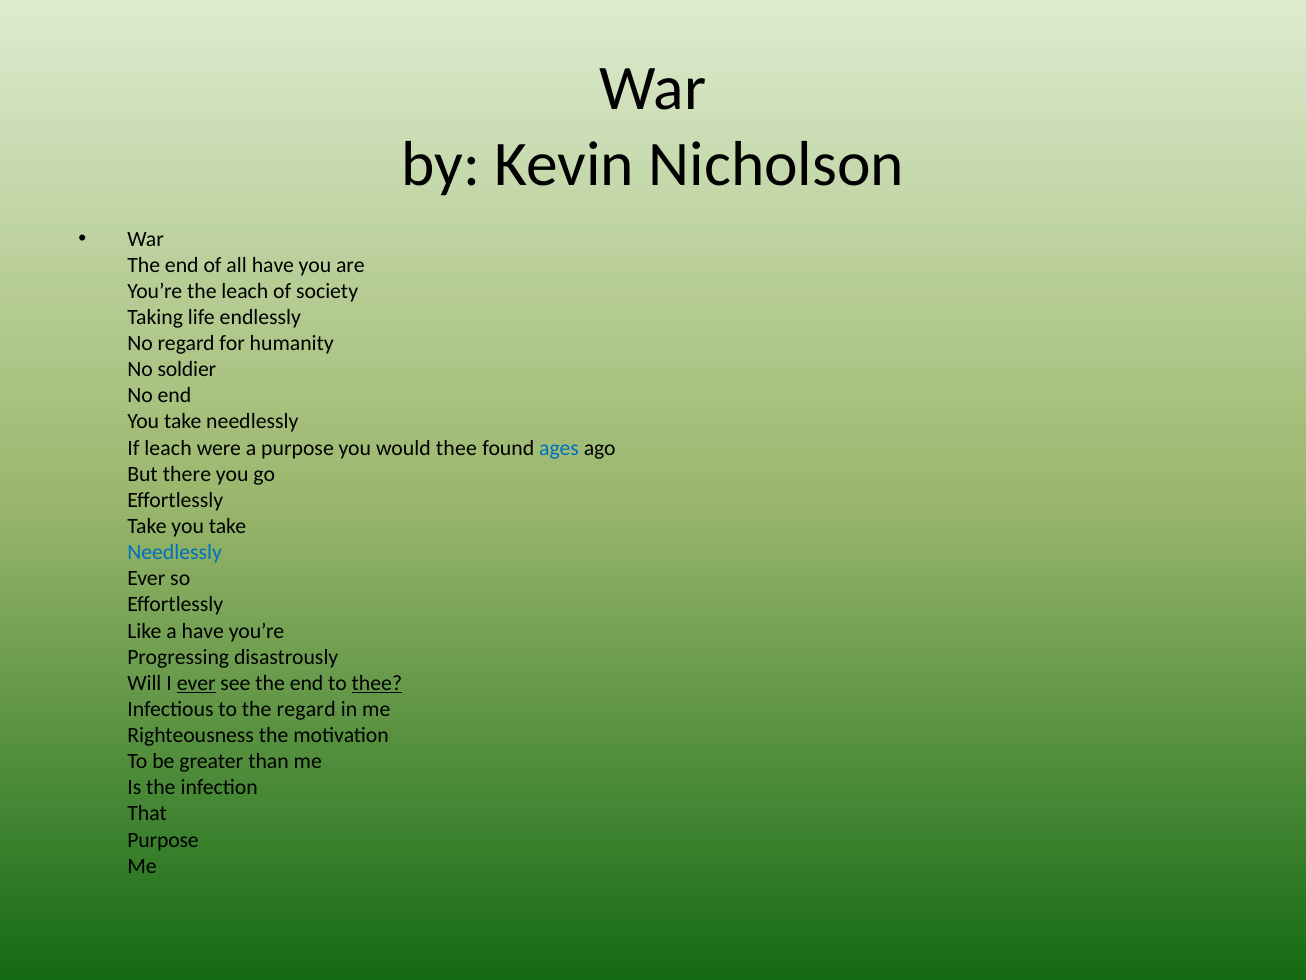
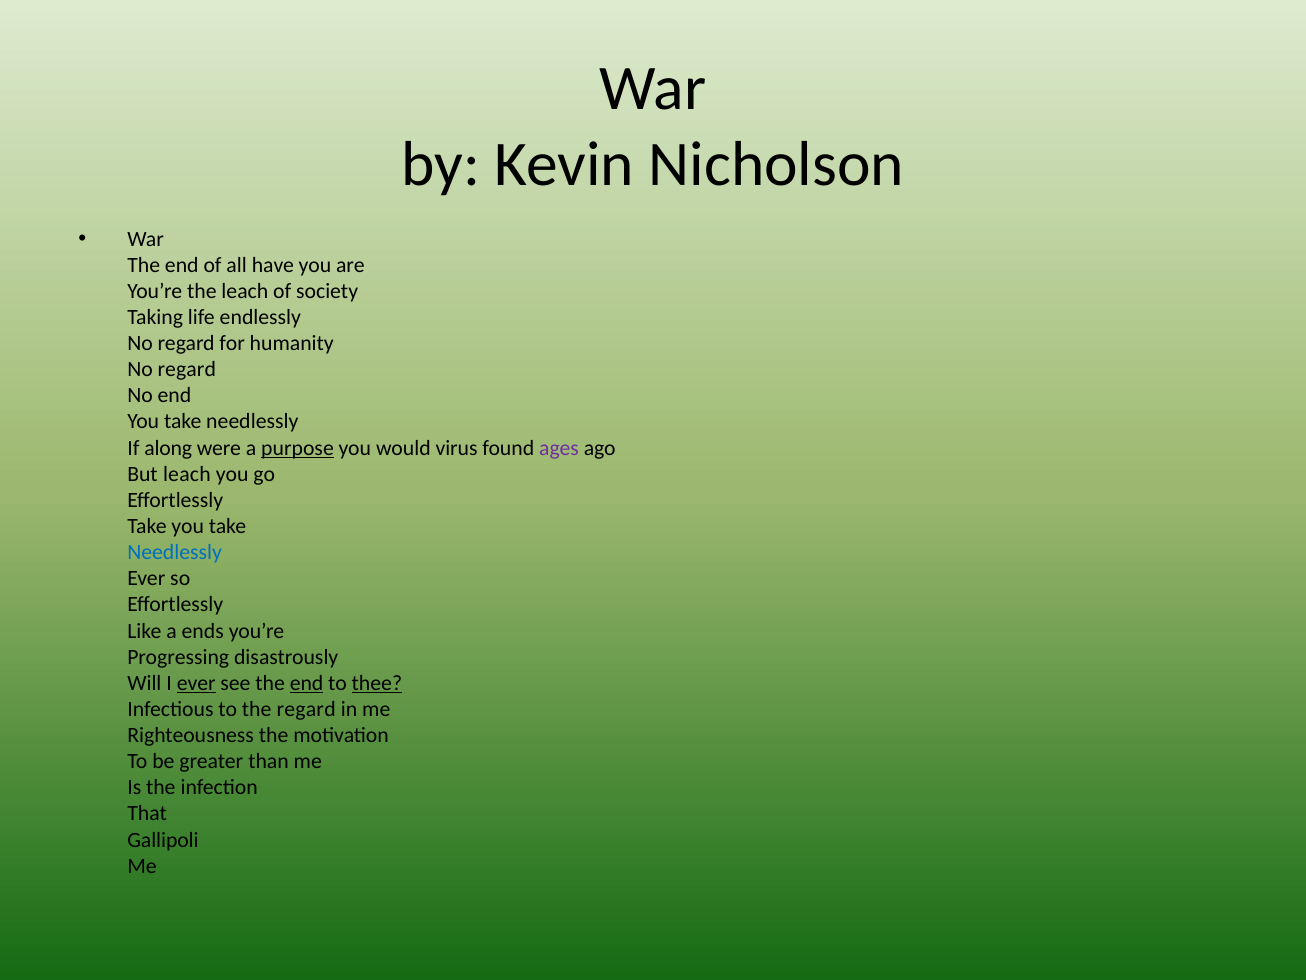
soldier: soldier -> regard (187, 369)
If leach: leach -> along (168, 448)
purpose underline: none -> present (297, 448)
would thee: thee -> virus (457, 448)
ages colour: blue -> purple (559, 448)
But there: there -> leach (187, 474)
a have: have -> ends (203, 631)
end underline: none -> present (307, 683)
Purpose: Purpose -> Gallipoli (163, 840)
